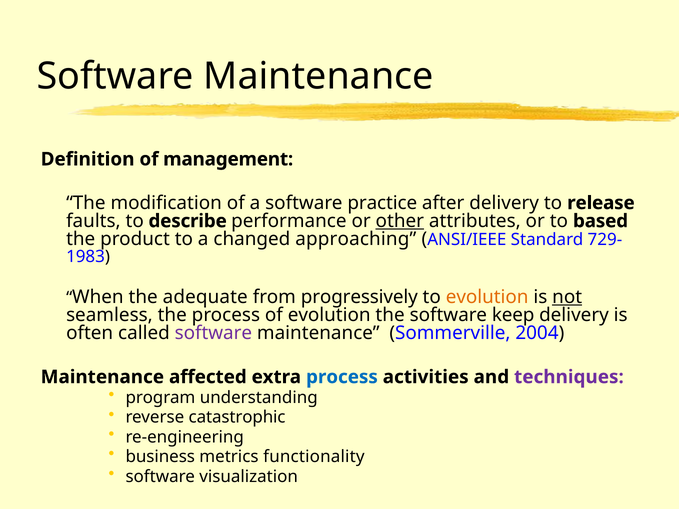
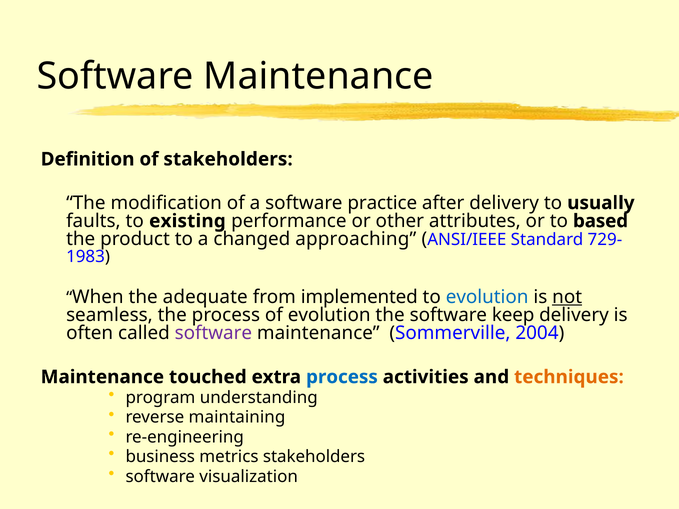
of management: management -> stakeholders (228, 159)
release: release -> usually (601, 203)
describe: describe -> existing (187, 221)
other underline: present -> none (400, 221)
progressively: progressively -> implemented (359, 297)
evolution colour: orange -> blue (487, 297)
affected: affected -> touched (208, 377)
techniques colour: purple -> orange (569, 377)
catastrophic: catastrophic -> maintaining (237, 418)
metrics functionality: functionality -> stakeholders (314, 457)
